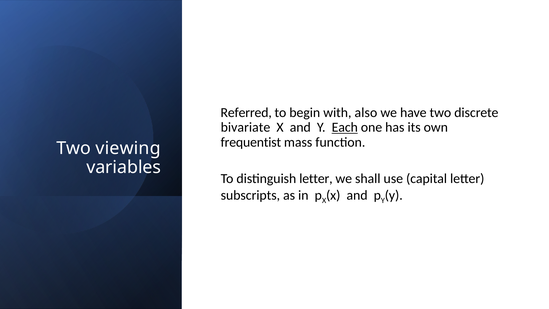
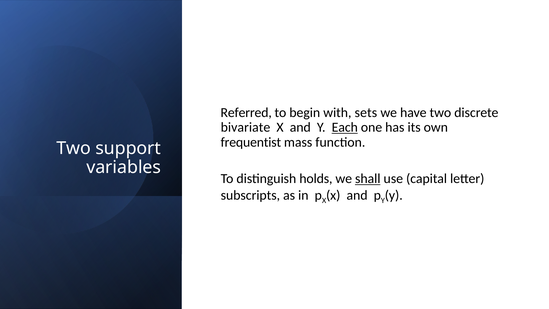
also: also -> sets (366, 113)
viewing: viewing -> support (128, 148)
distinguish letter: letter -> holds (316, 179)
shall underline: none -> present (368, 179)
